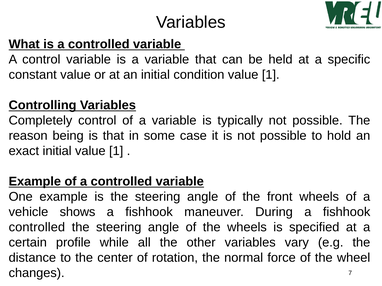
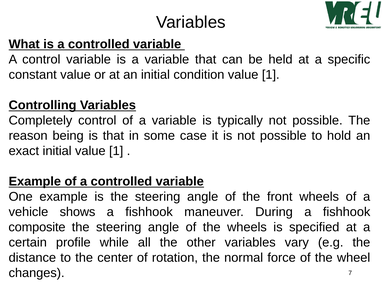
controlled: controlled -> composite (37, 228)
